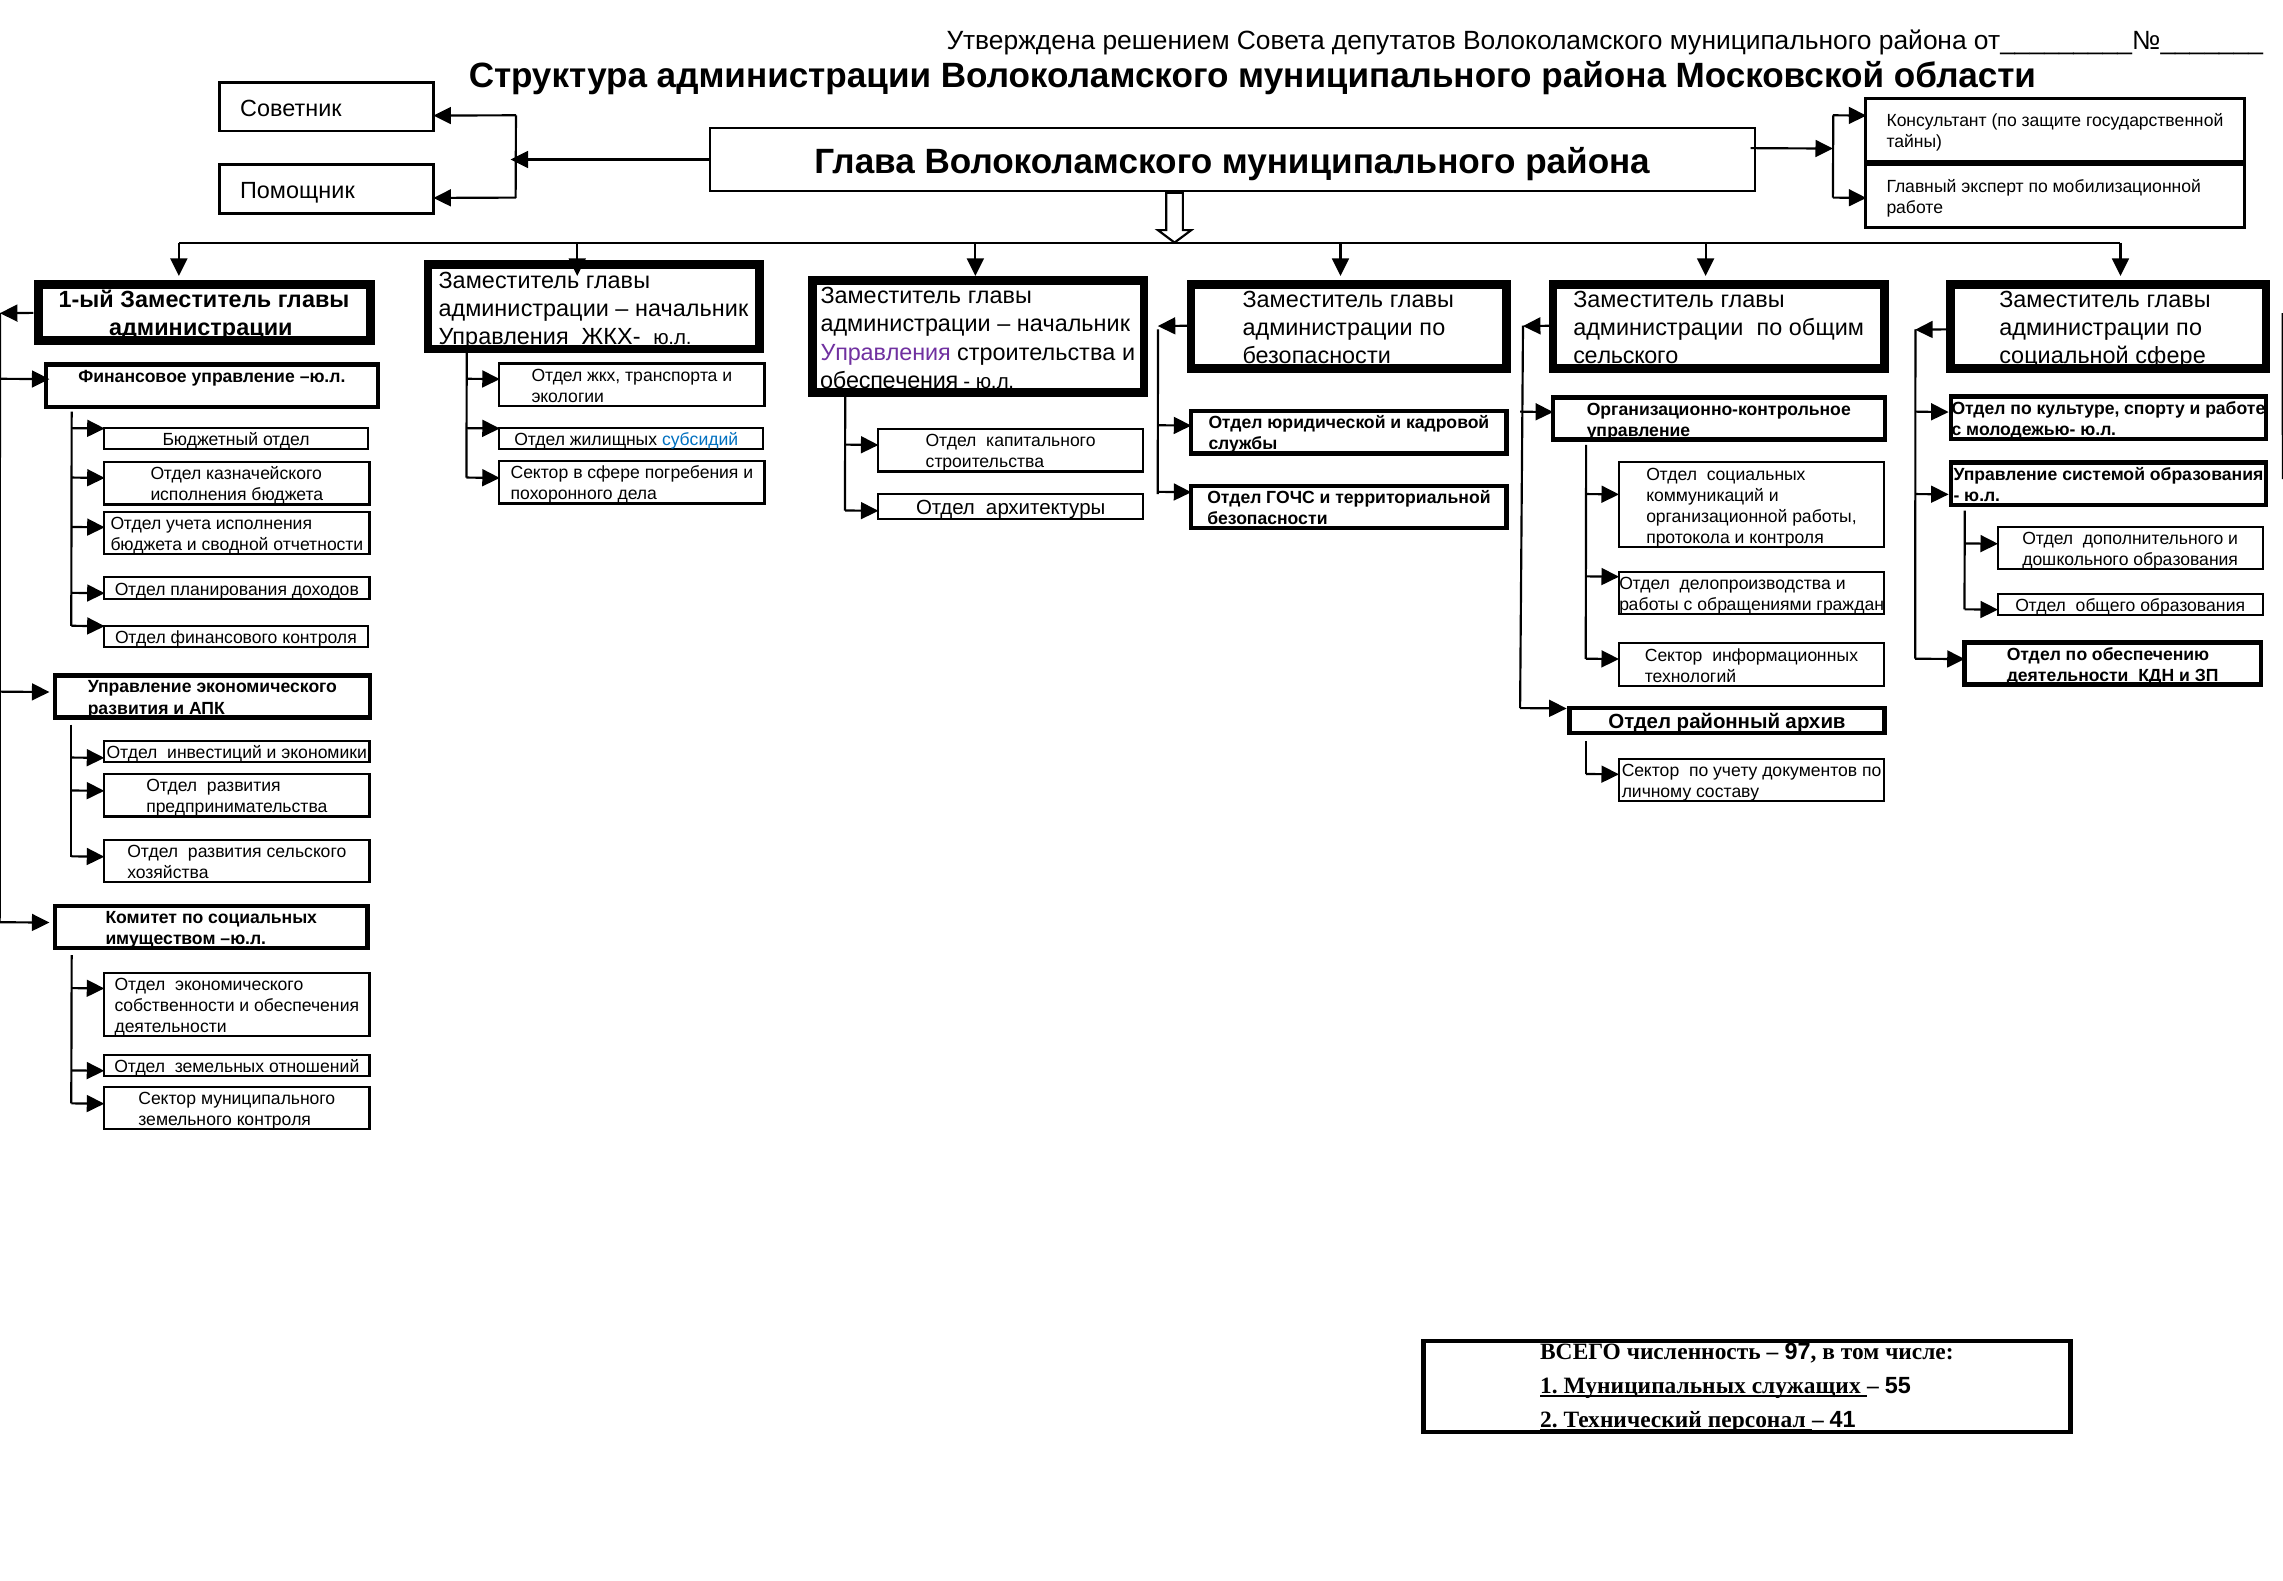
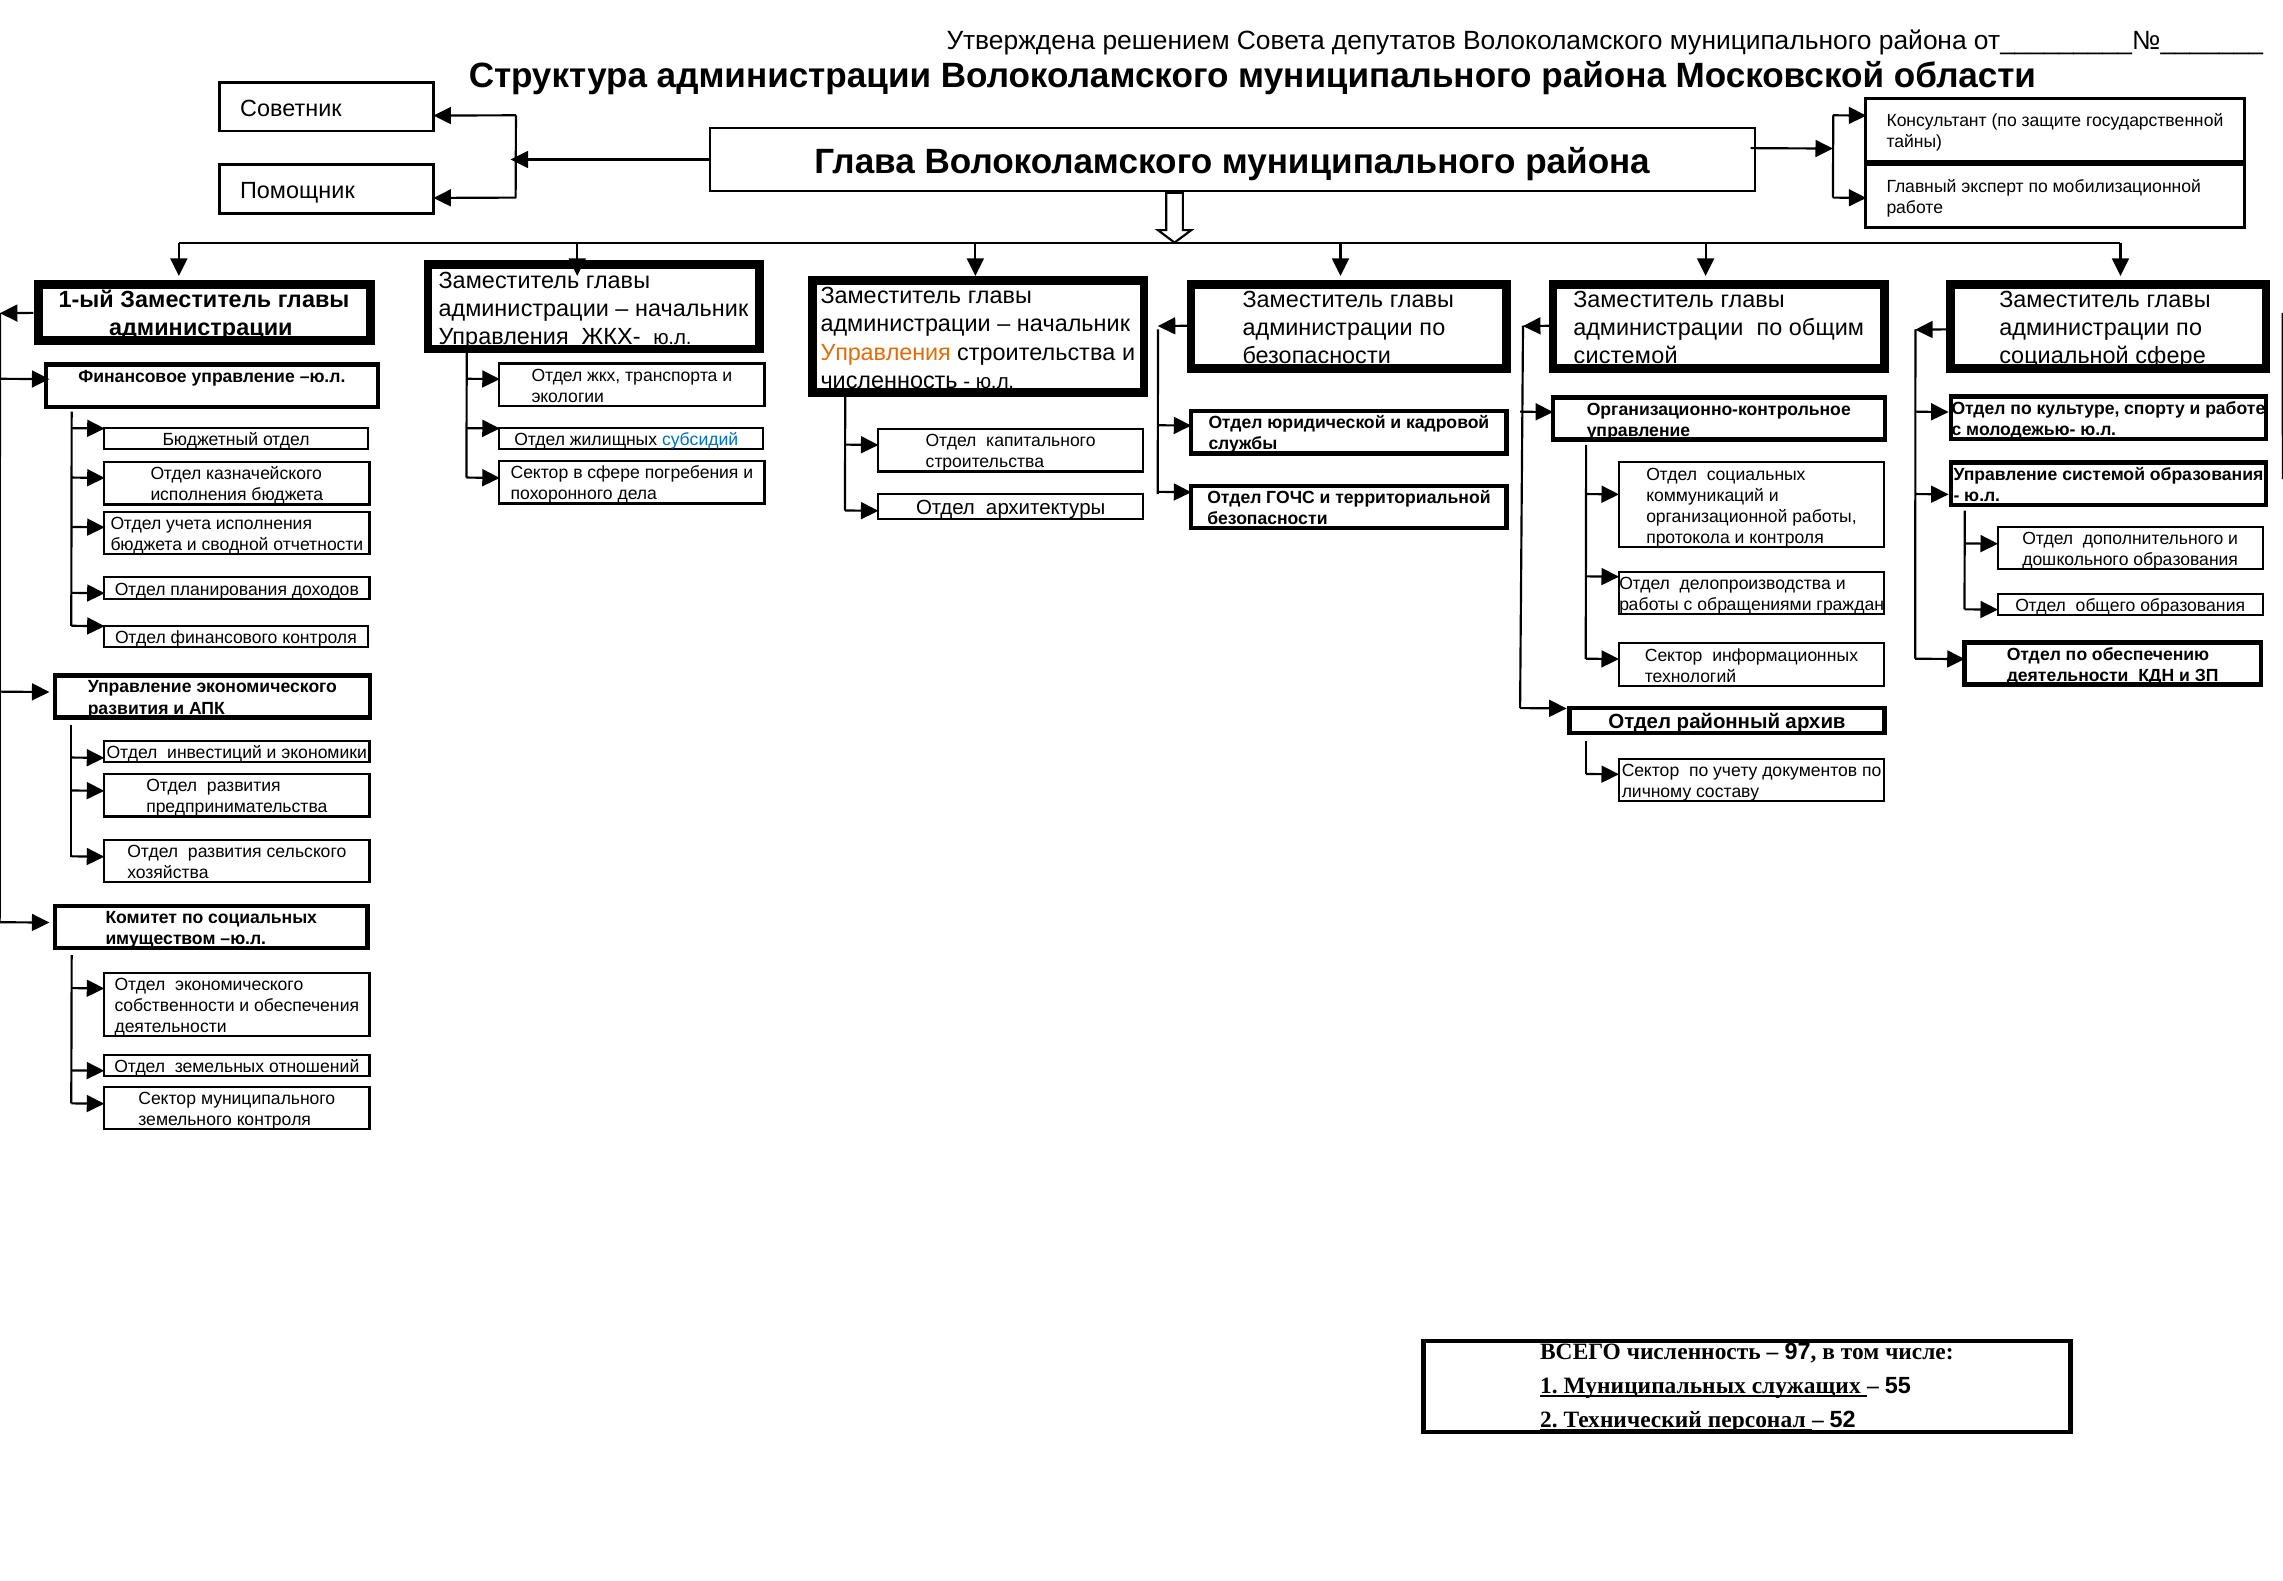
Управления colour: purple -> orange (886, 352)
сельского: сельского -> системой (1626, 356)
обеспечения: обеспечения -> численность (889, 380)
41: 41 -> 52 (1843, 1419)
